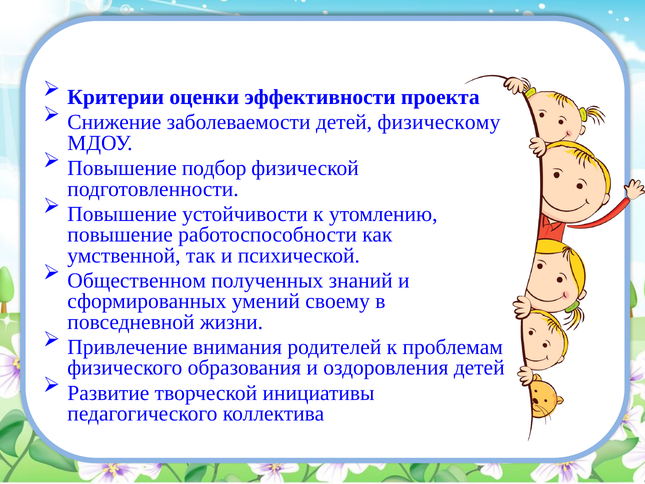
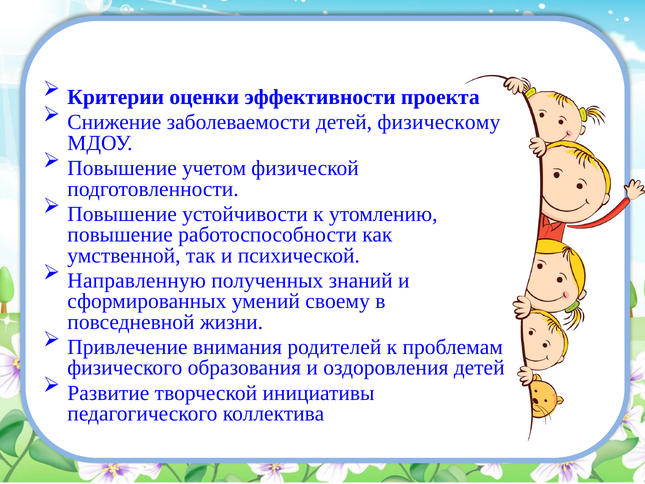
подбор: подбор -> учетом (214, 168)
Общественном: Общественном -> Направленную (137, 281)
